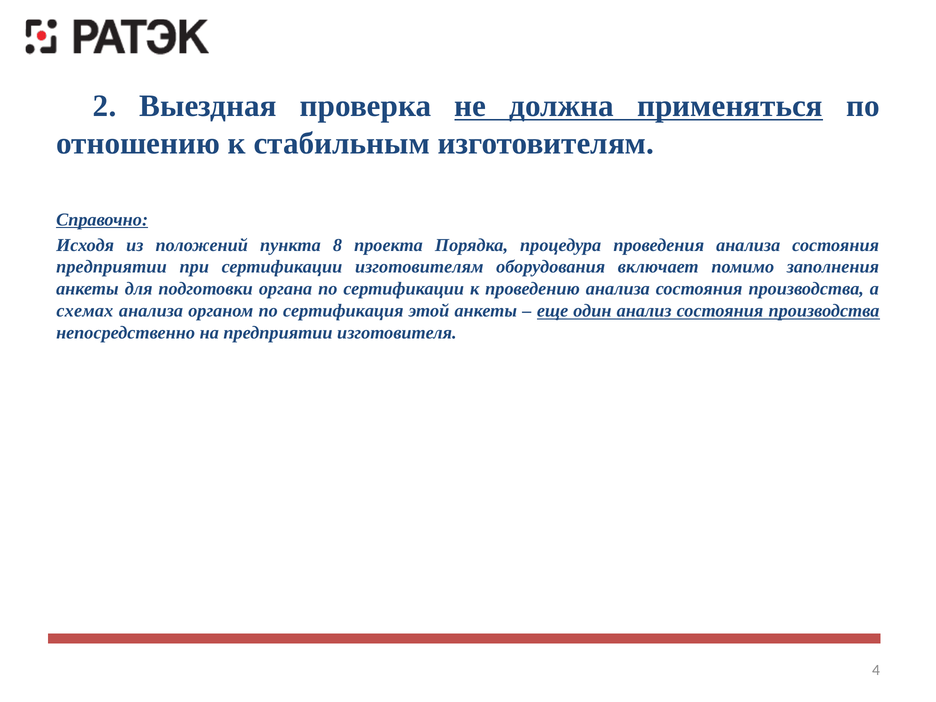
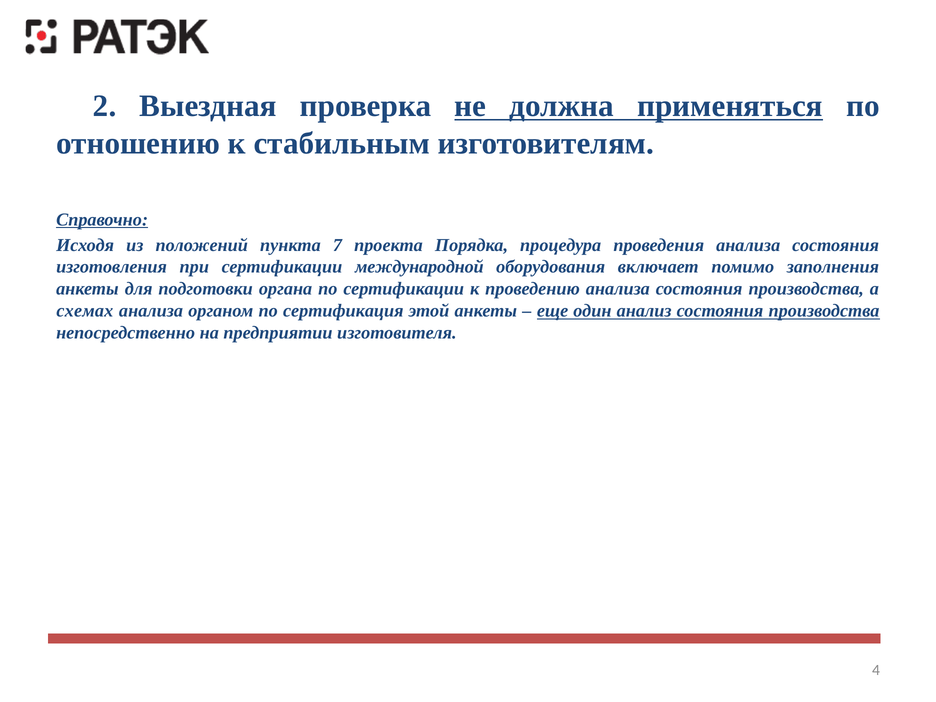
8: 8 -> 7 (337, 245)
предприятии: предприятии -> изготовления (112, 267)
сертификации изготовителям: изготовителям -> международной (419, 267)
